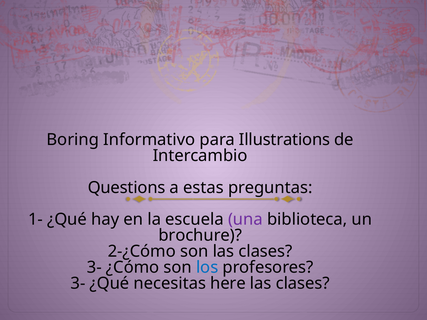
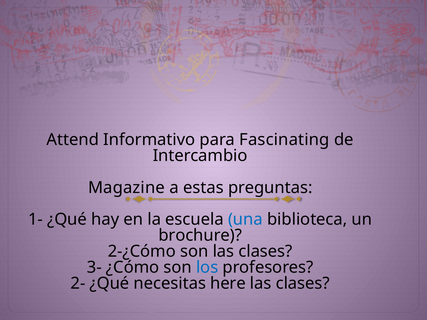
Boring: Boring -> Attend (73, 140)
Illustrations: Illustrations -> Fascinating (284, 140)
Questions: Questions -> Magazine (126, 188)
una colour: purple -> blue (245, 220)
3-: 3- -> 2- (78, 284)
